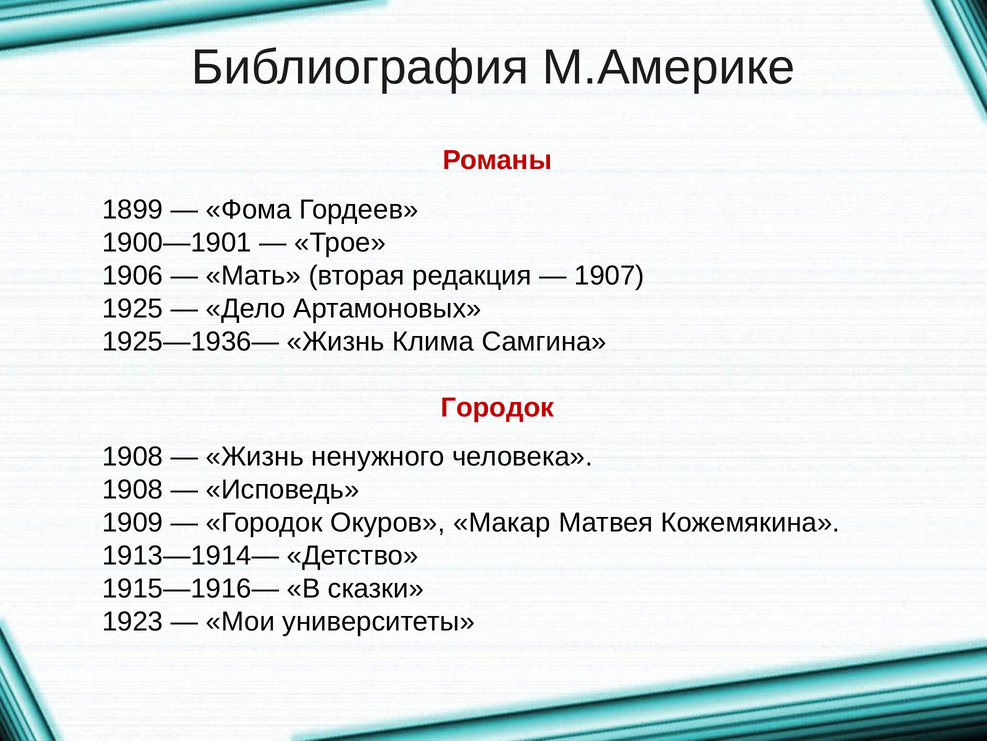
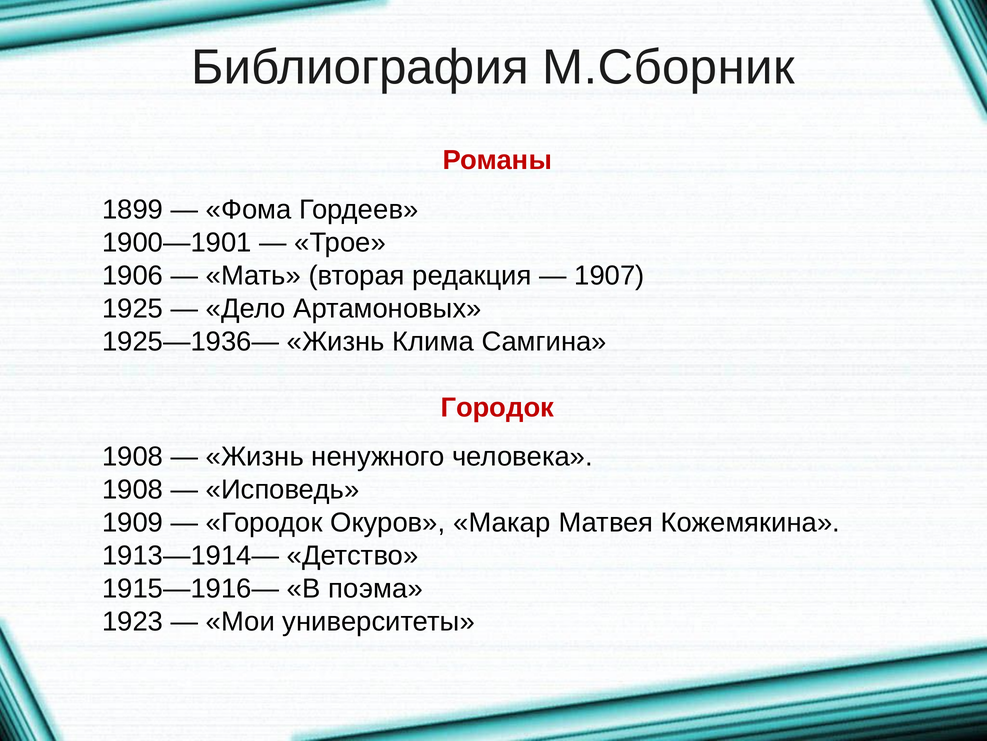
М.Америке: М.Америке -> М.Сборник (669, 68)
сказки: сказки -> поэма (376, 588)
